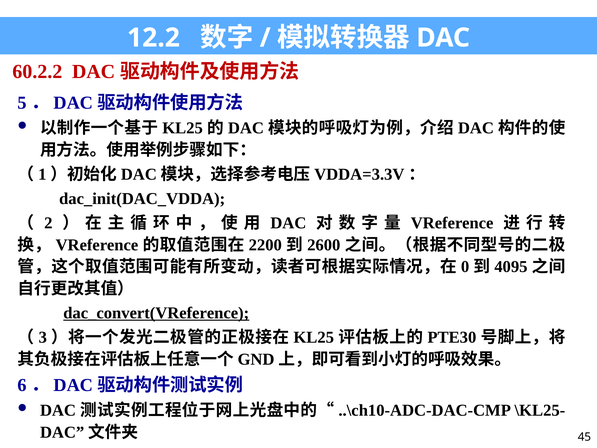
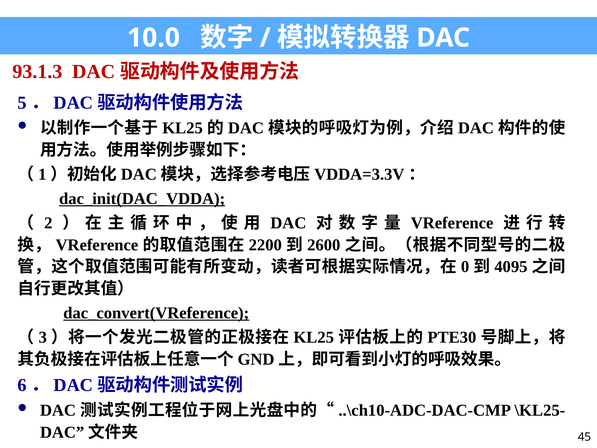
12.2: 12.2 -> 10.0 (153, 38)
60.2.2: 60.2.2 -> 93.1.3 (37, 71)
dac_init(DAC_VDDA underline: none -> present (142, 199)
